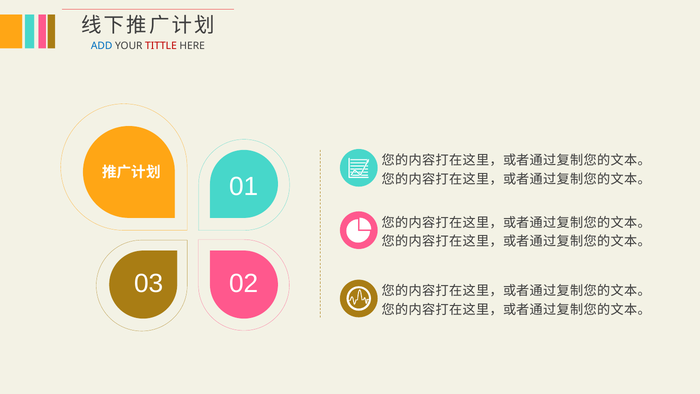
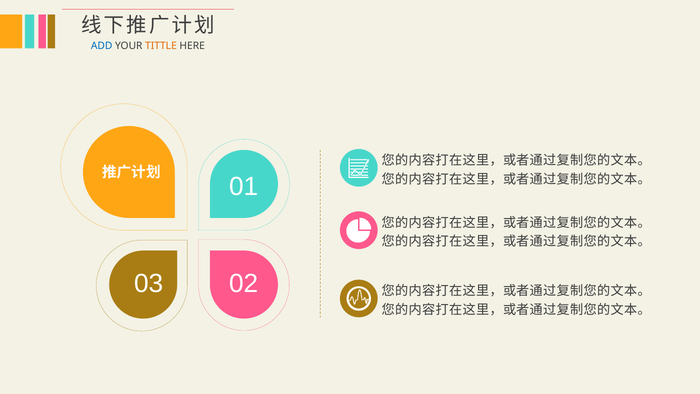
TITTLE colour: red -> orange (161, 46)
